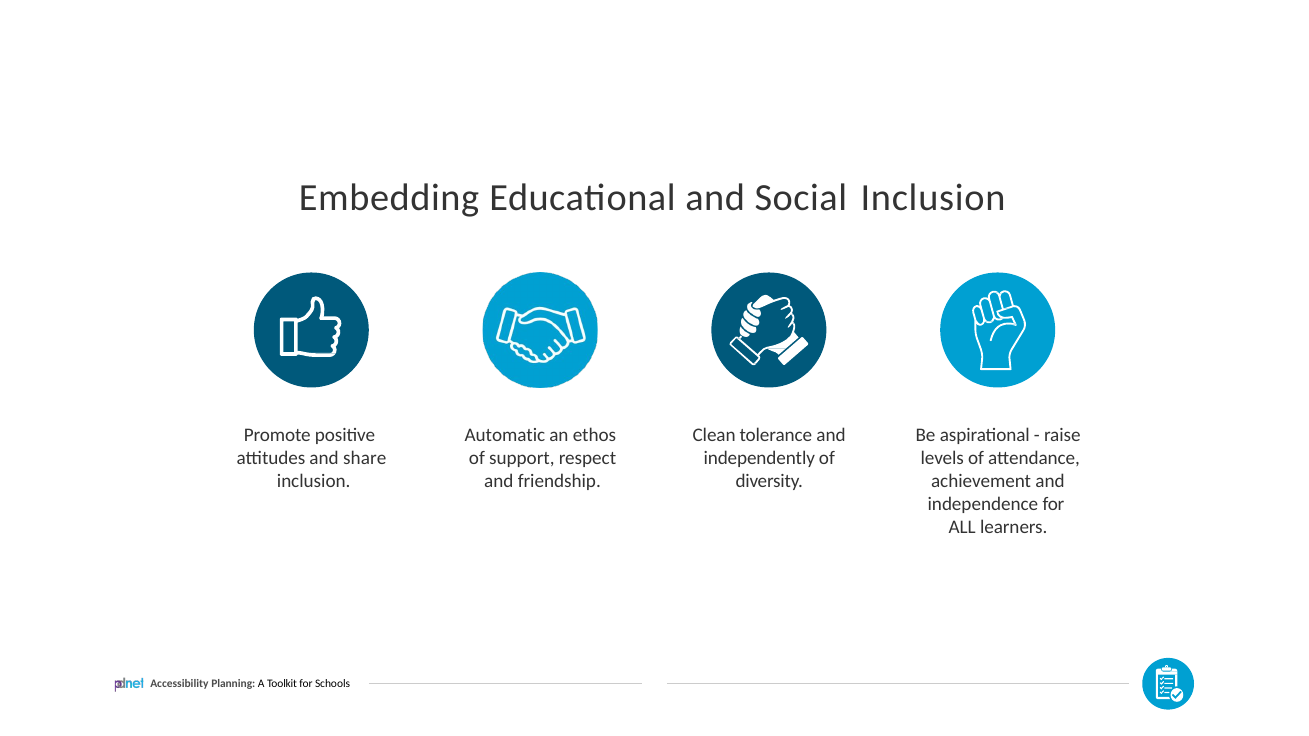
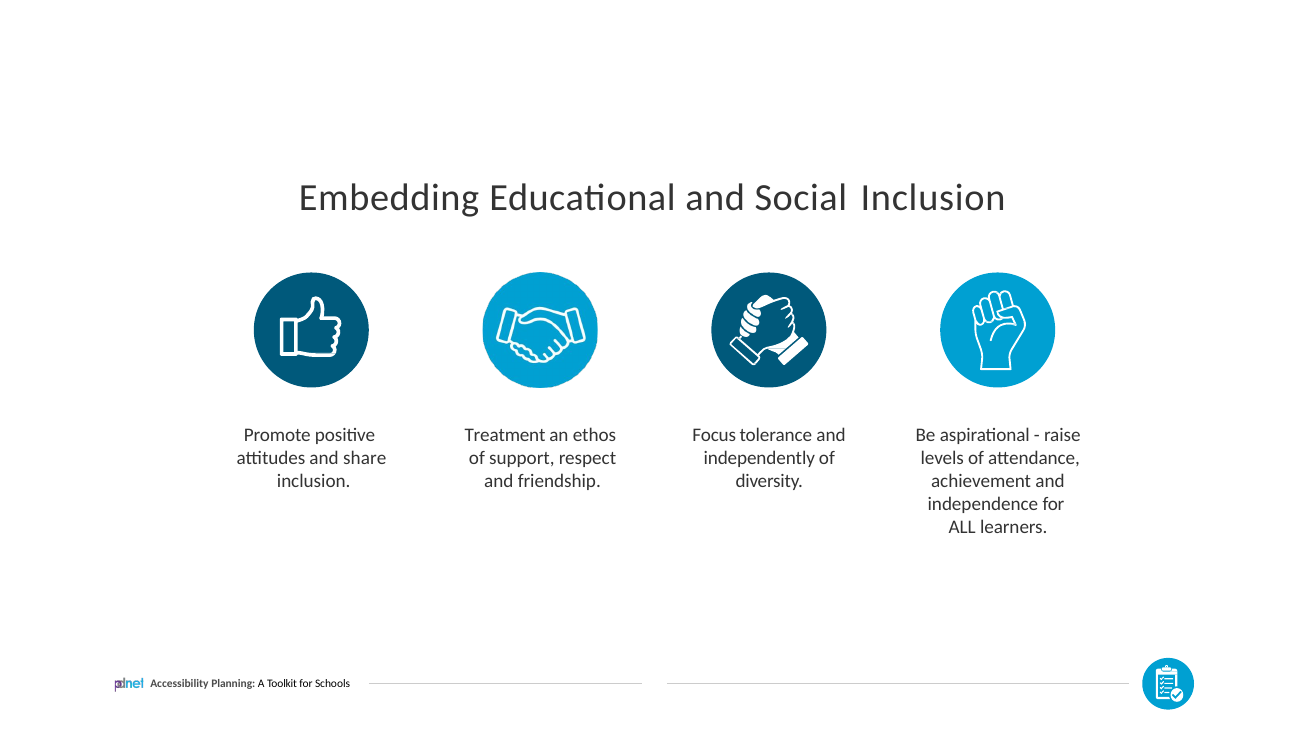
Automatic: Automatic -> Treatment (505, 435)
Clean: Clean -> Focus (714, 435)
